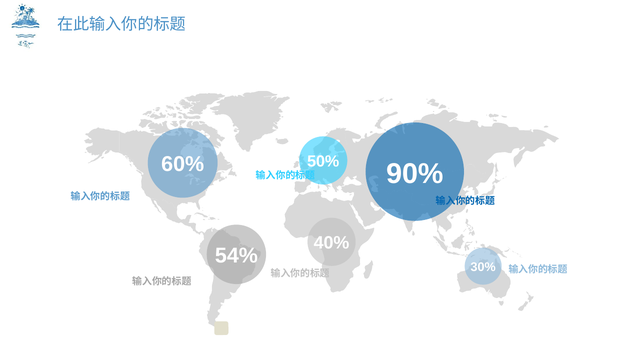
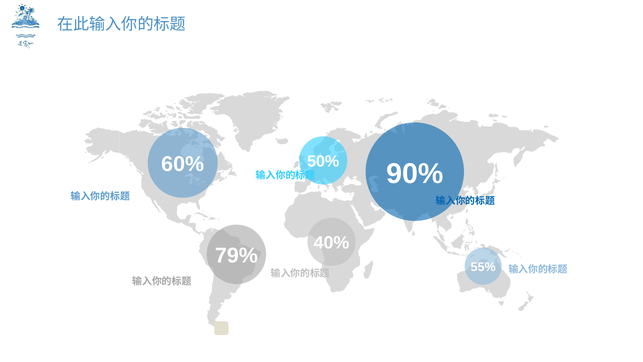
54%: 54% -> 79% (236, 256)
30%: 30% -> 55% (483, 267)
